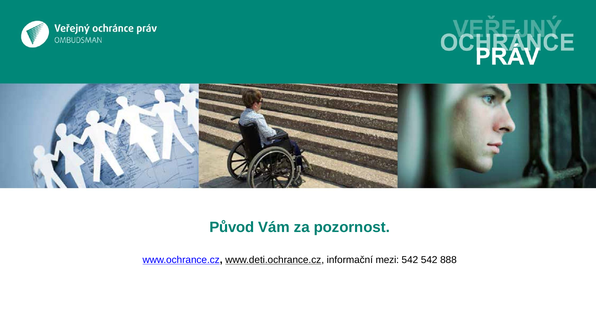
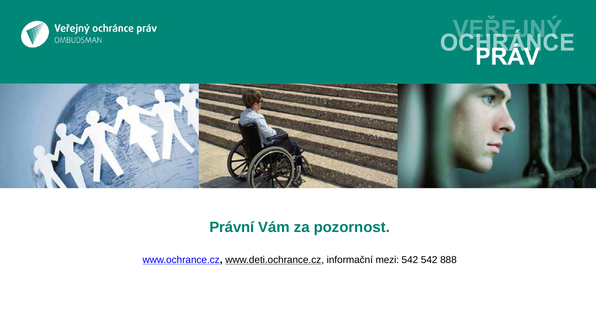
Původ: Původ -> Právní (232, 228)
